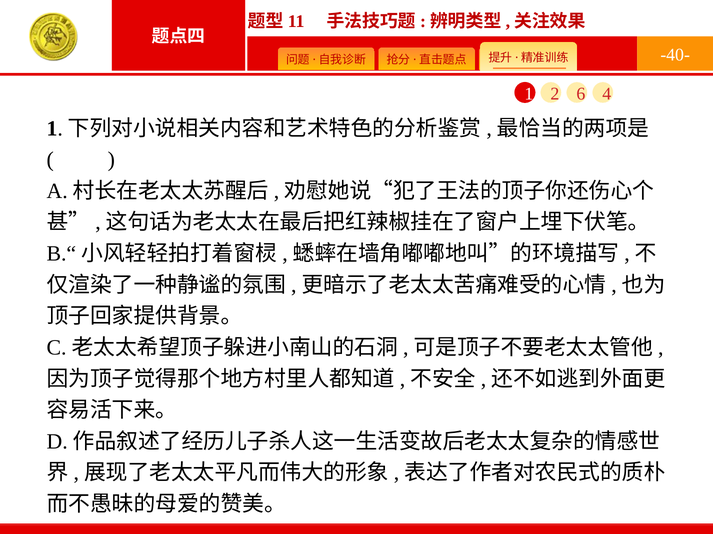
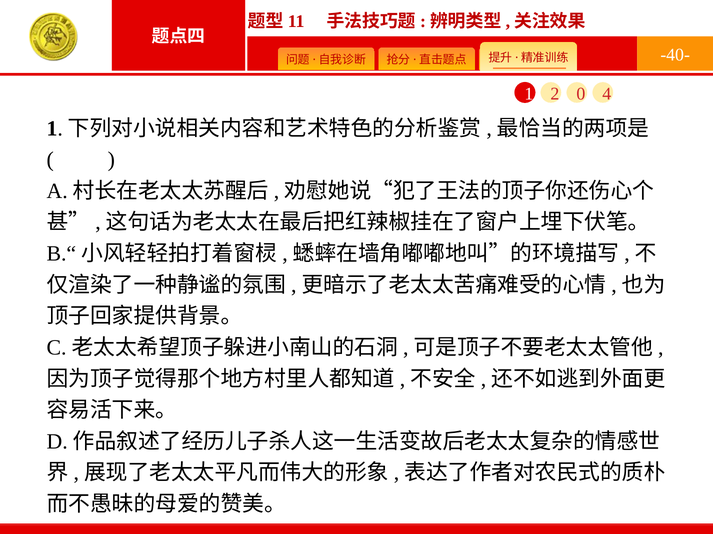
6: 6 -> 0 (581, 94)
